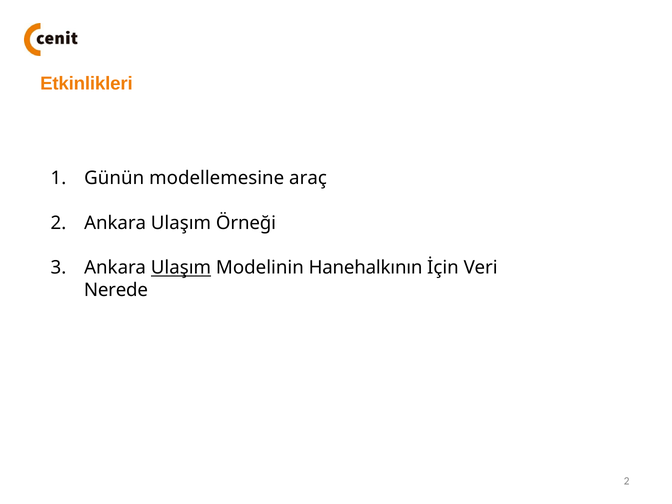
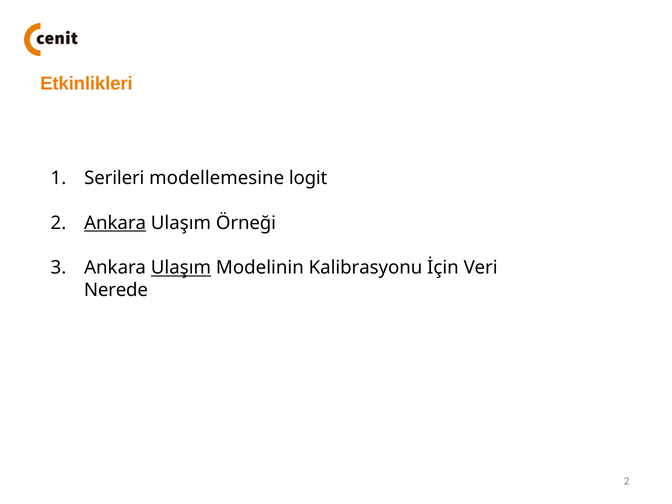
Günün: Günün -> Serileri (114, 178)
araç: araç -> logit (308, 178)
Ankara underline: none -> present (115, 223)
Hanehalkının: Hanehalkının -> Kalibrasyonu (366, 268)
